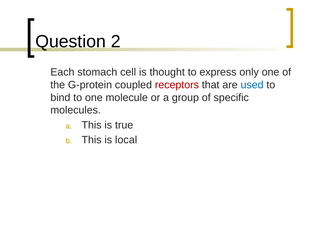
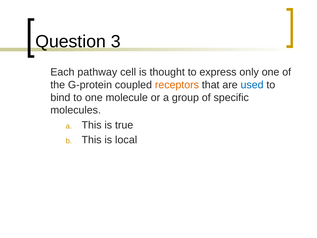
2: 2 -> 3 (116, 41)
stomach: stomach -> pathway (97, 72)
receptors colour: red -> orange (177, 85)
